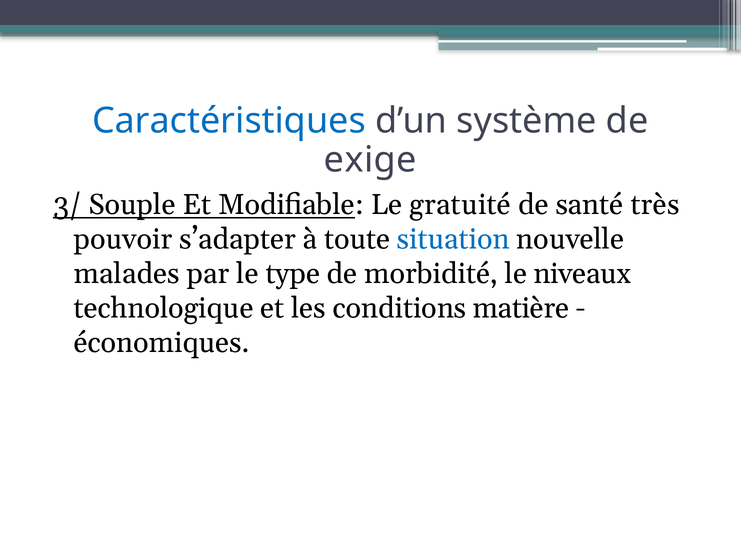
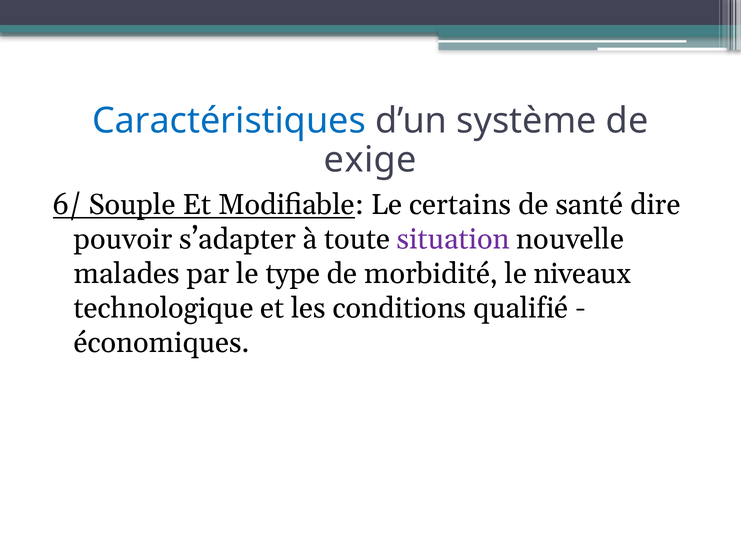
3/: 3/ -> 6/ (68, 205)
gratuité: gratuité -> certains (460, 205)
très: très -> dire (655, 205)
situation colour: blue -> purple (453, 240)
matière: matière -> qualifié (521, 309)
